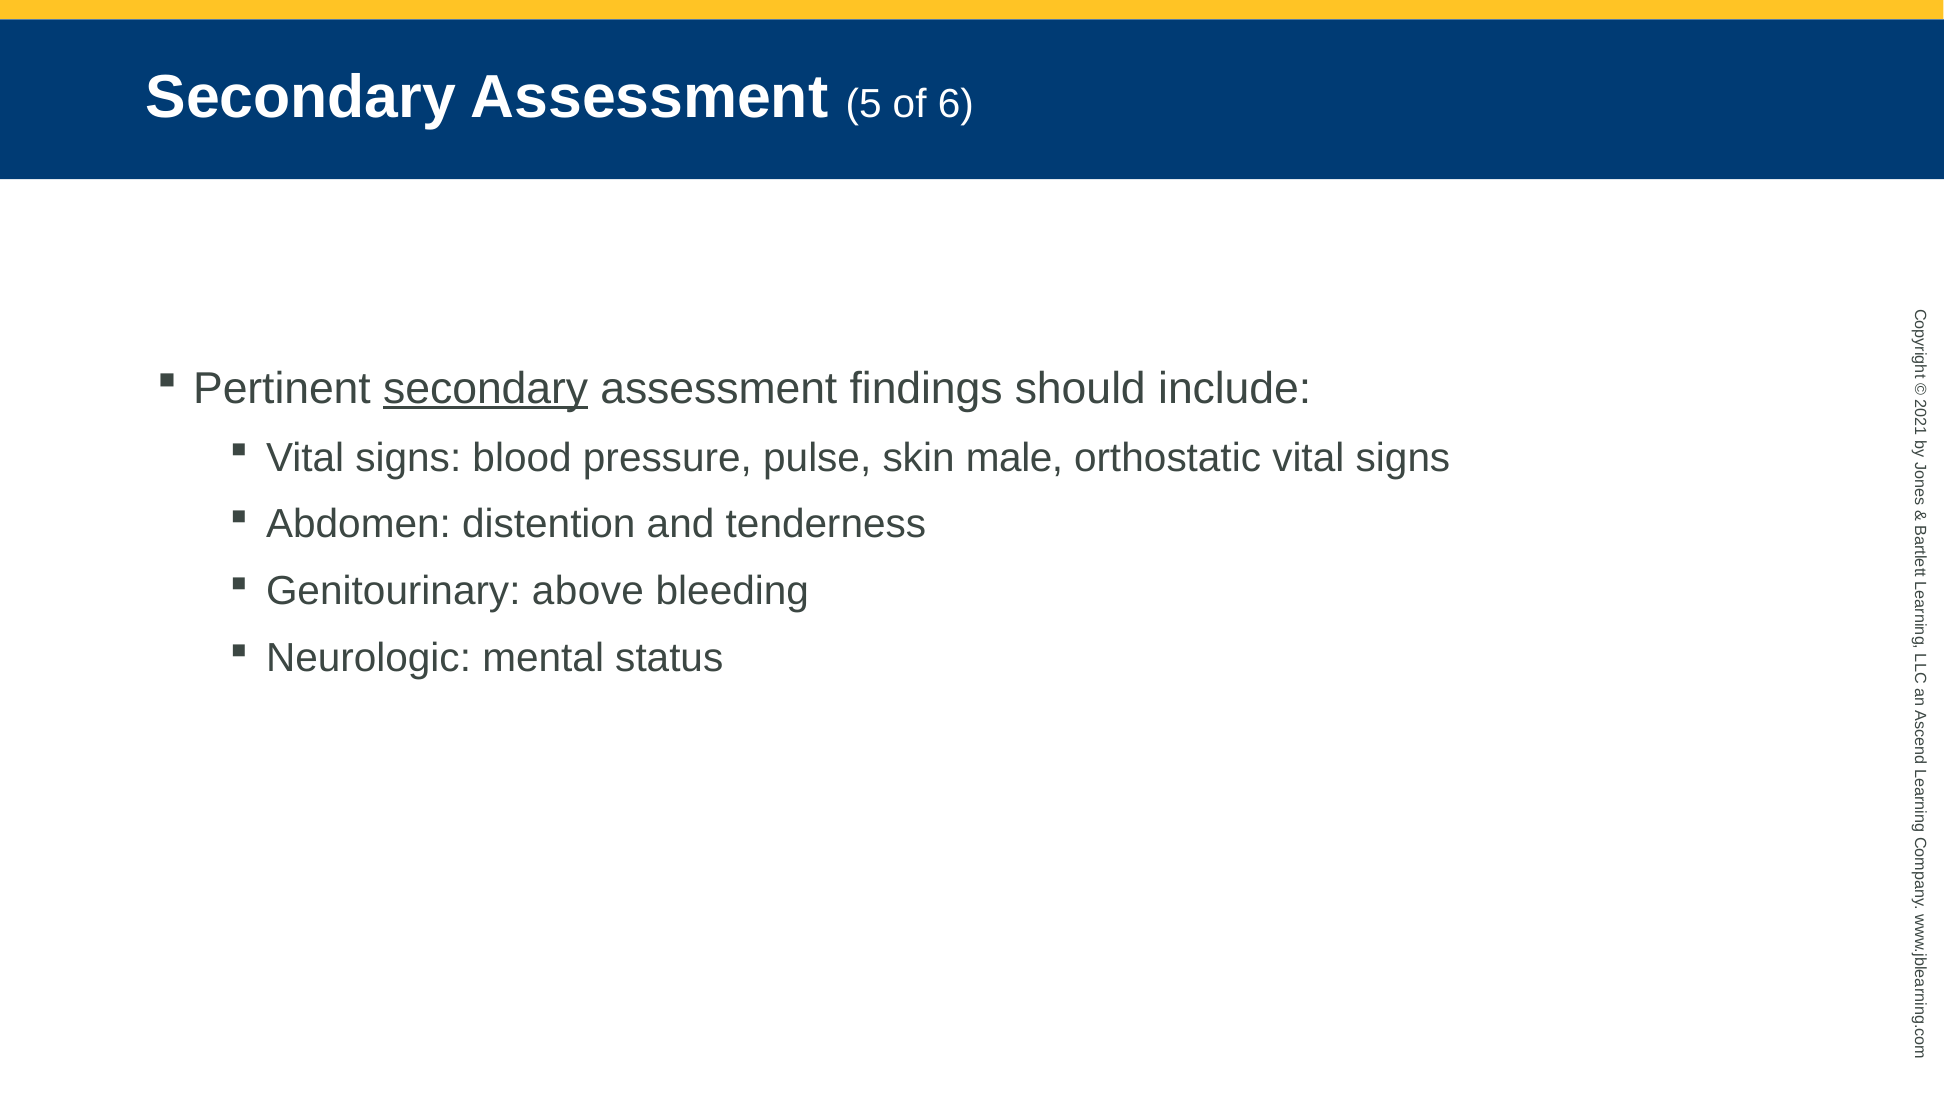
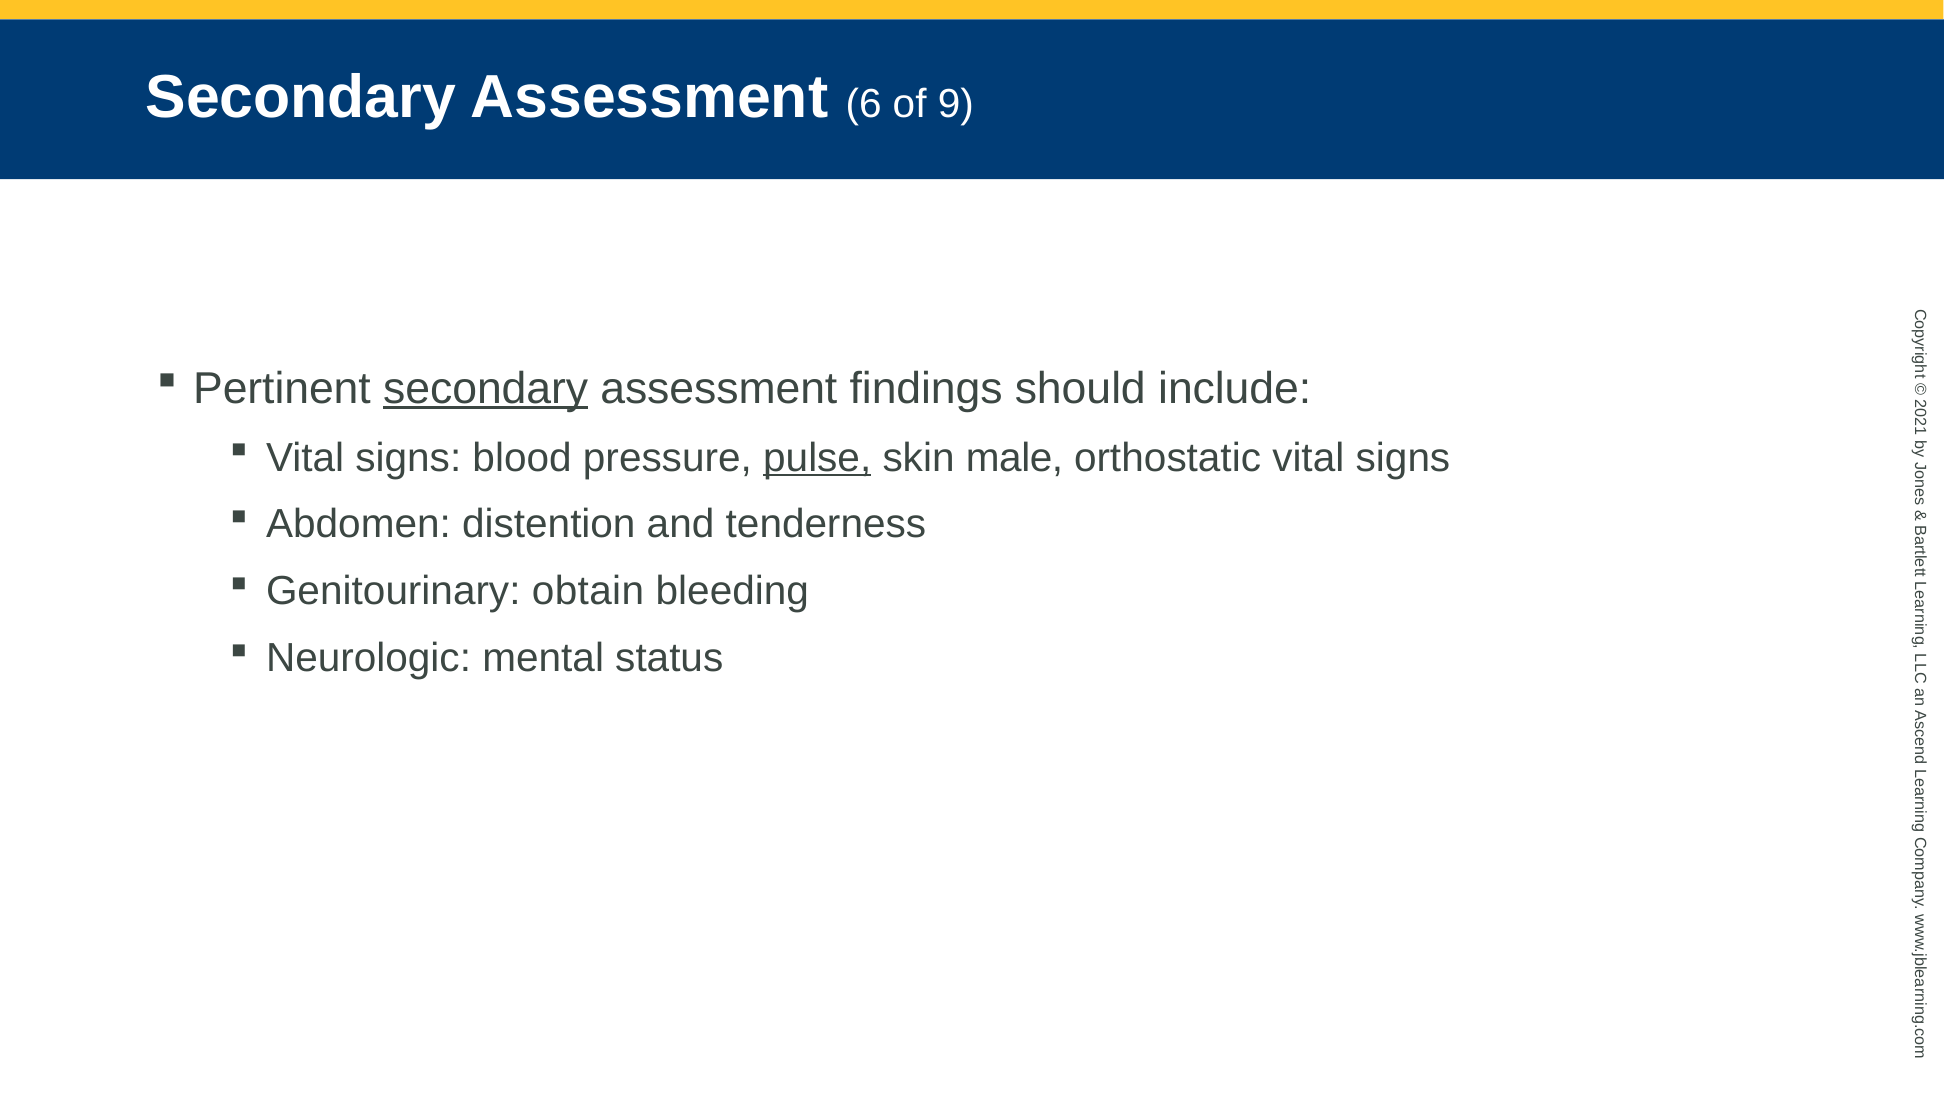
5: 5 -> 6 (864, 104)
6: 6 -> 9 (956, 104)
pulse underline: none -> present (817, 457)
above: above -> obtain (588, 591)
